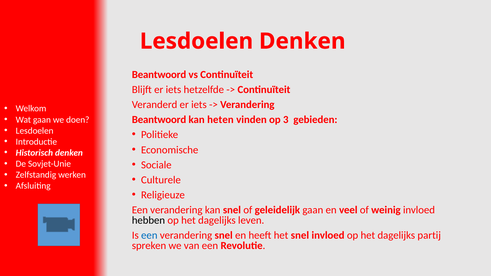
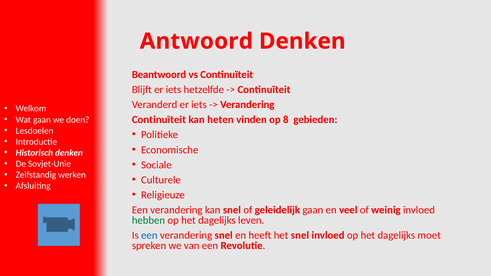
Lesdoelen: Lesdoelen -> Antwoord (196, 41)
Beantwoord: Beantwoord -> Continuïteit (159, 120)
3: 3 -> 8 (286, 120)
hebben colour: black -> green (148, 220)
partij: partij -> moet (429, 236)
